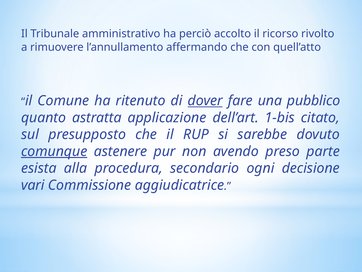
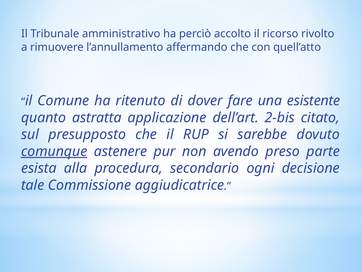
dover underline: present -> none (205, 101)
pubblico: pubblico -> esistente (314, 101)
1-bis: 1-bis -> 2-bis (280, 117)
vari: vari -> tale (33, 185)
